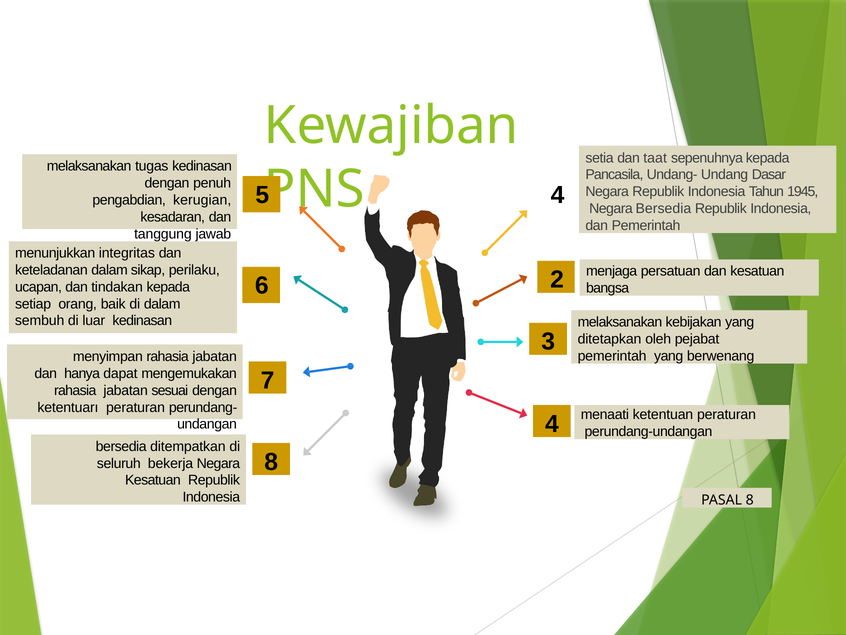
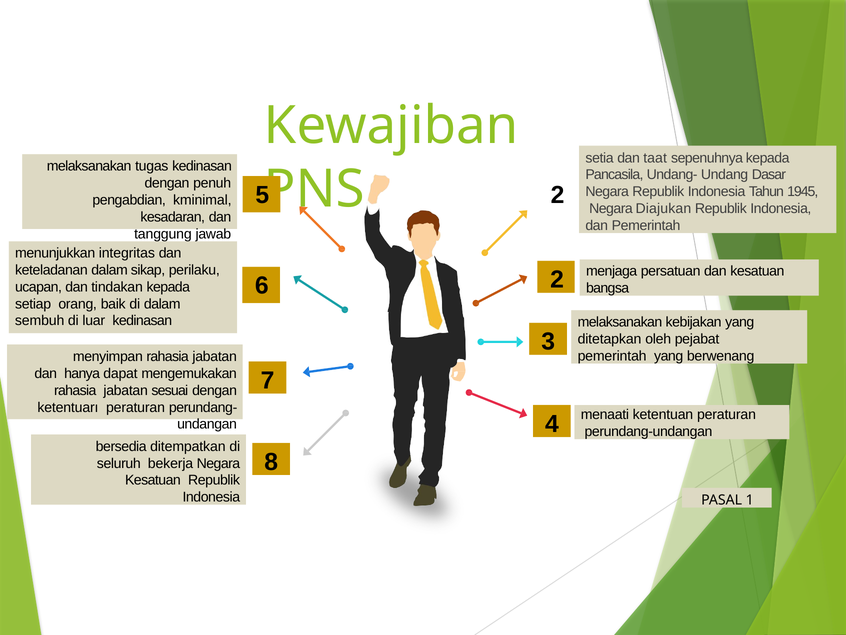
4: 4 -> 2 (558, 195)
kerugian: kerugian -> kminimal (202, 200)
Negara Bersedia: Bersedia -> Diajukan (663, 209)
PASAL 8: 8 -> 1 (750, 500)
